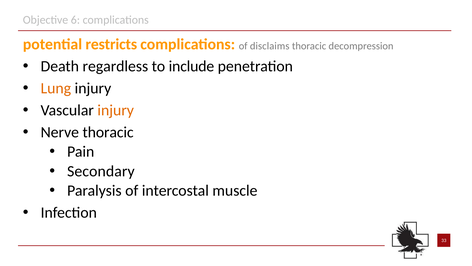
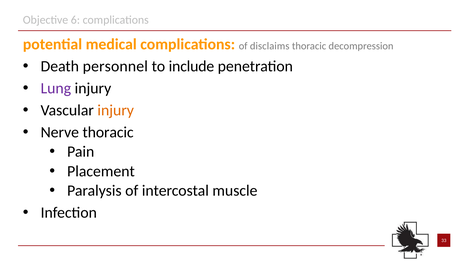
restricts: restricts -> medical (111, 44)
regardless: regardless -> personnel (115, 66)
Lung colour: orange -> purple (56, 88)
Secondary: Secondary -> Placement (101, 171)
